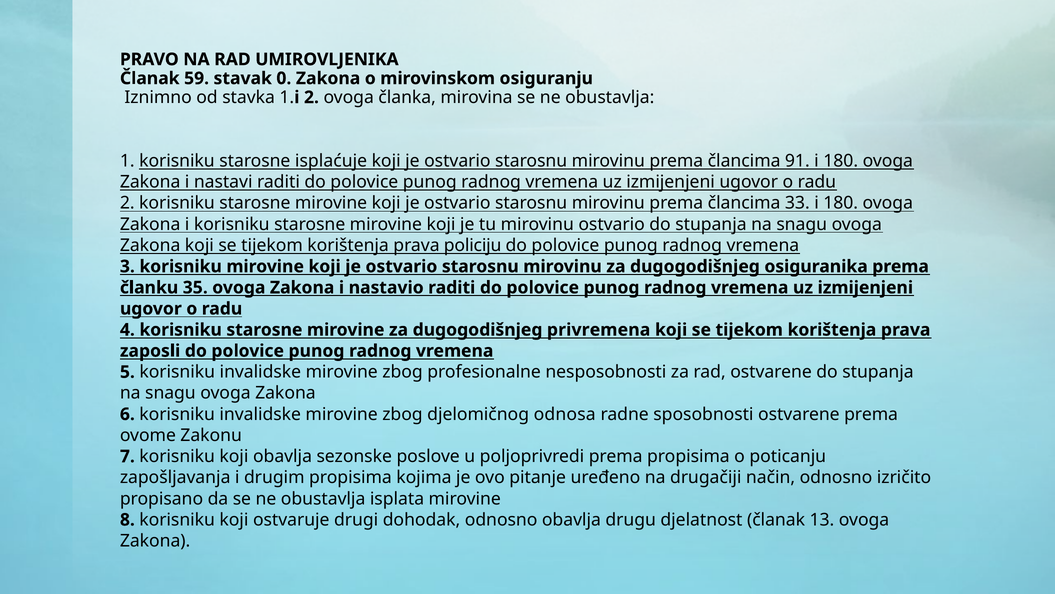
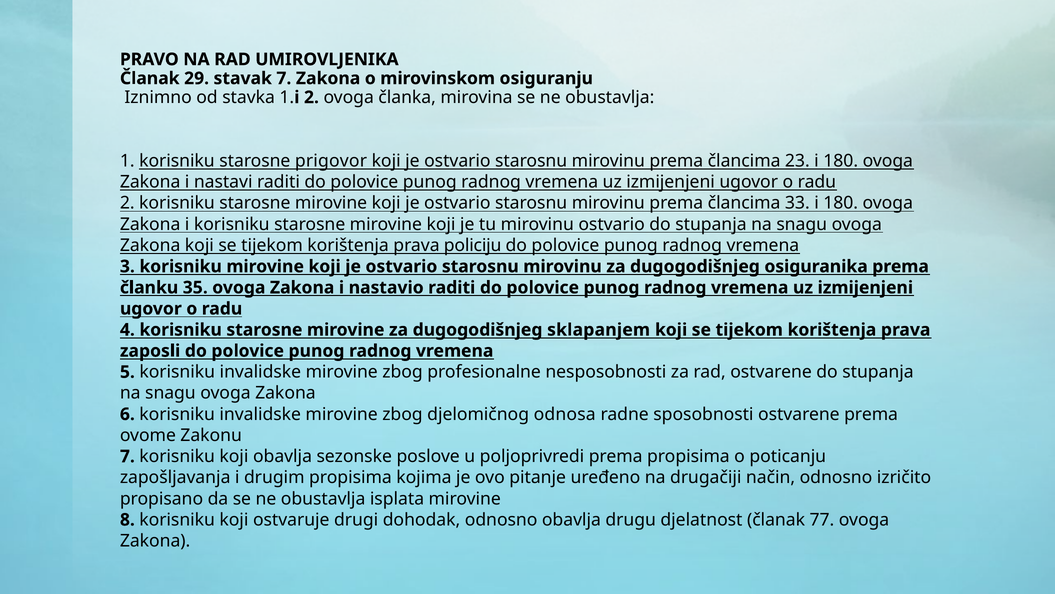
59: 59 -> 29 (197, 78)
stavak 0: 0 -> 7 (284, 78)
isplaćuje: isplaćuje -> prigovor (331, 161)
91: 91 -> 23 (797, 161)
privremena: privremena -> sklapanjem (599, 330)
13: 13 -> 77 (822, 519)
